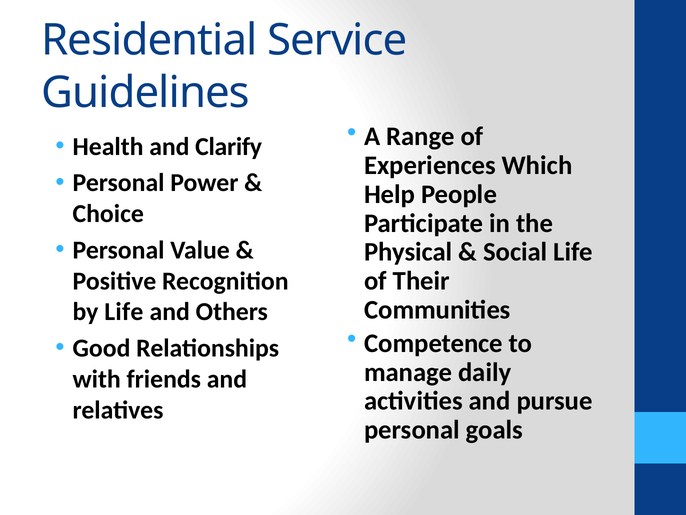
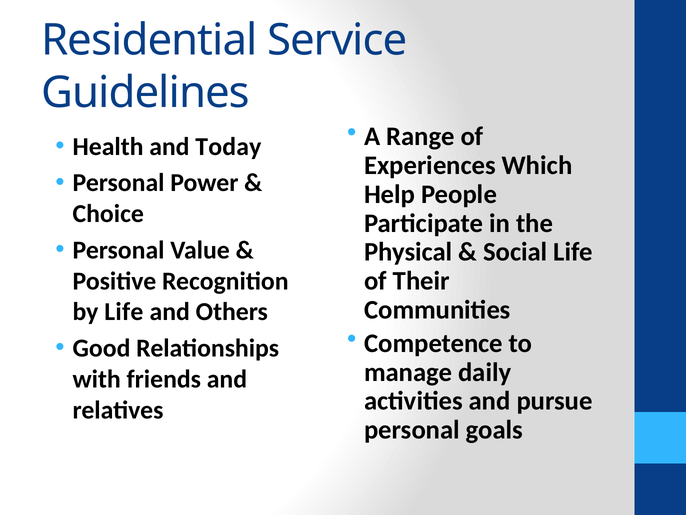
Clarify: Clarify -> Today (228, 146)
